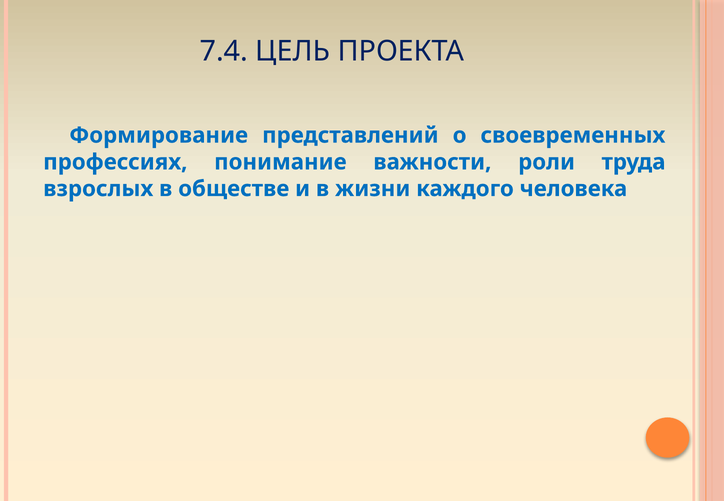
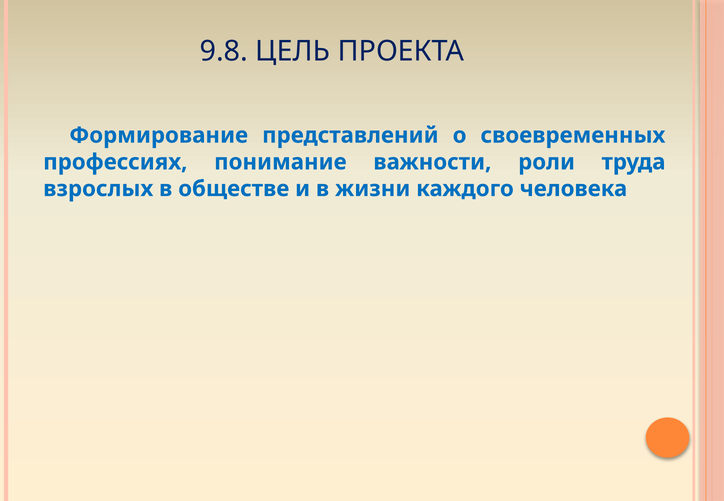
7.4: 7.4 -> 9.8 (224, 51)
